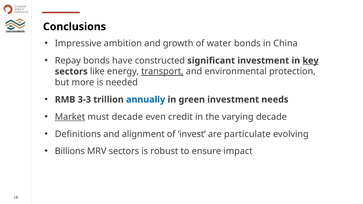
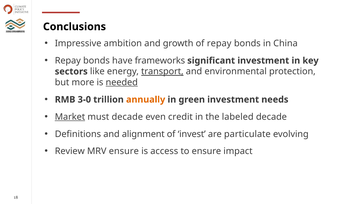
of water: water -> repay (219, 43)
constructed: constructed -> frameworks (160, 61)
key underline: present -> none (311, 61)
needed underline: none -> present (122, 82)
3-3: 3-3 -> 3-0 (84, 100)
annually colour: blue -> orange (146, 100)
varying: varying -> labeled (238, 117)
Billions: Billions -> Review (70, 151)
MRV sectors: sectors -> ensure (124, 151)
robust: robust -> access (164, 151)
